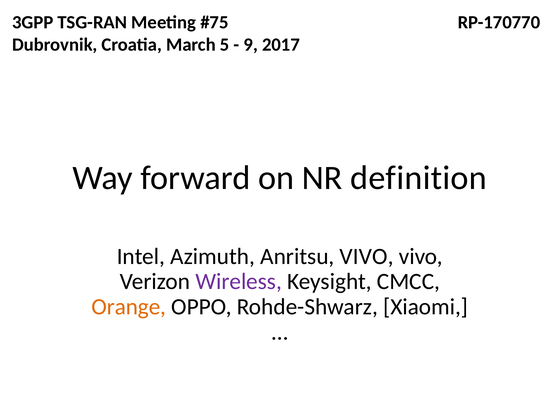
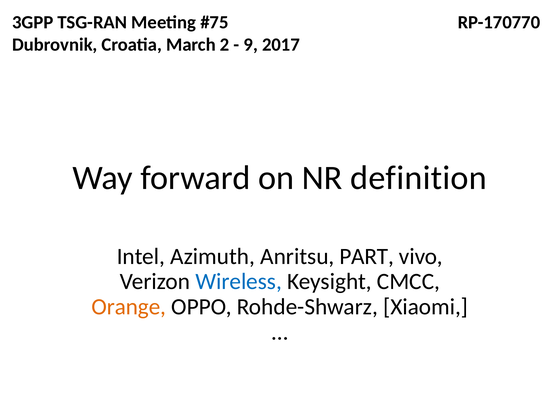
5: 5 -> 2 (225, 45)
Anritsu VIVO: VIVO -> PART (367, 256)
Wireless colour: purple -> blue (239, 282)
